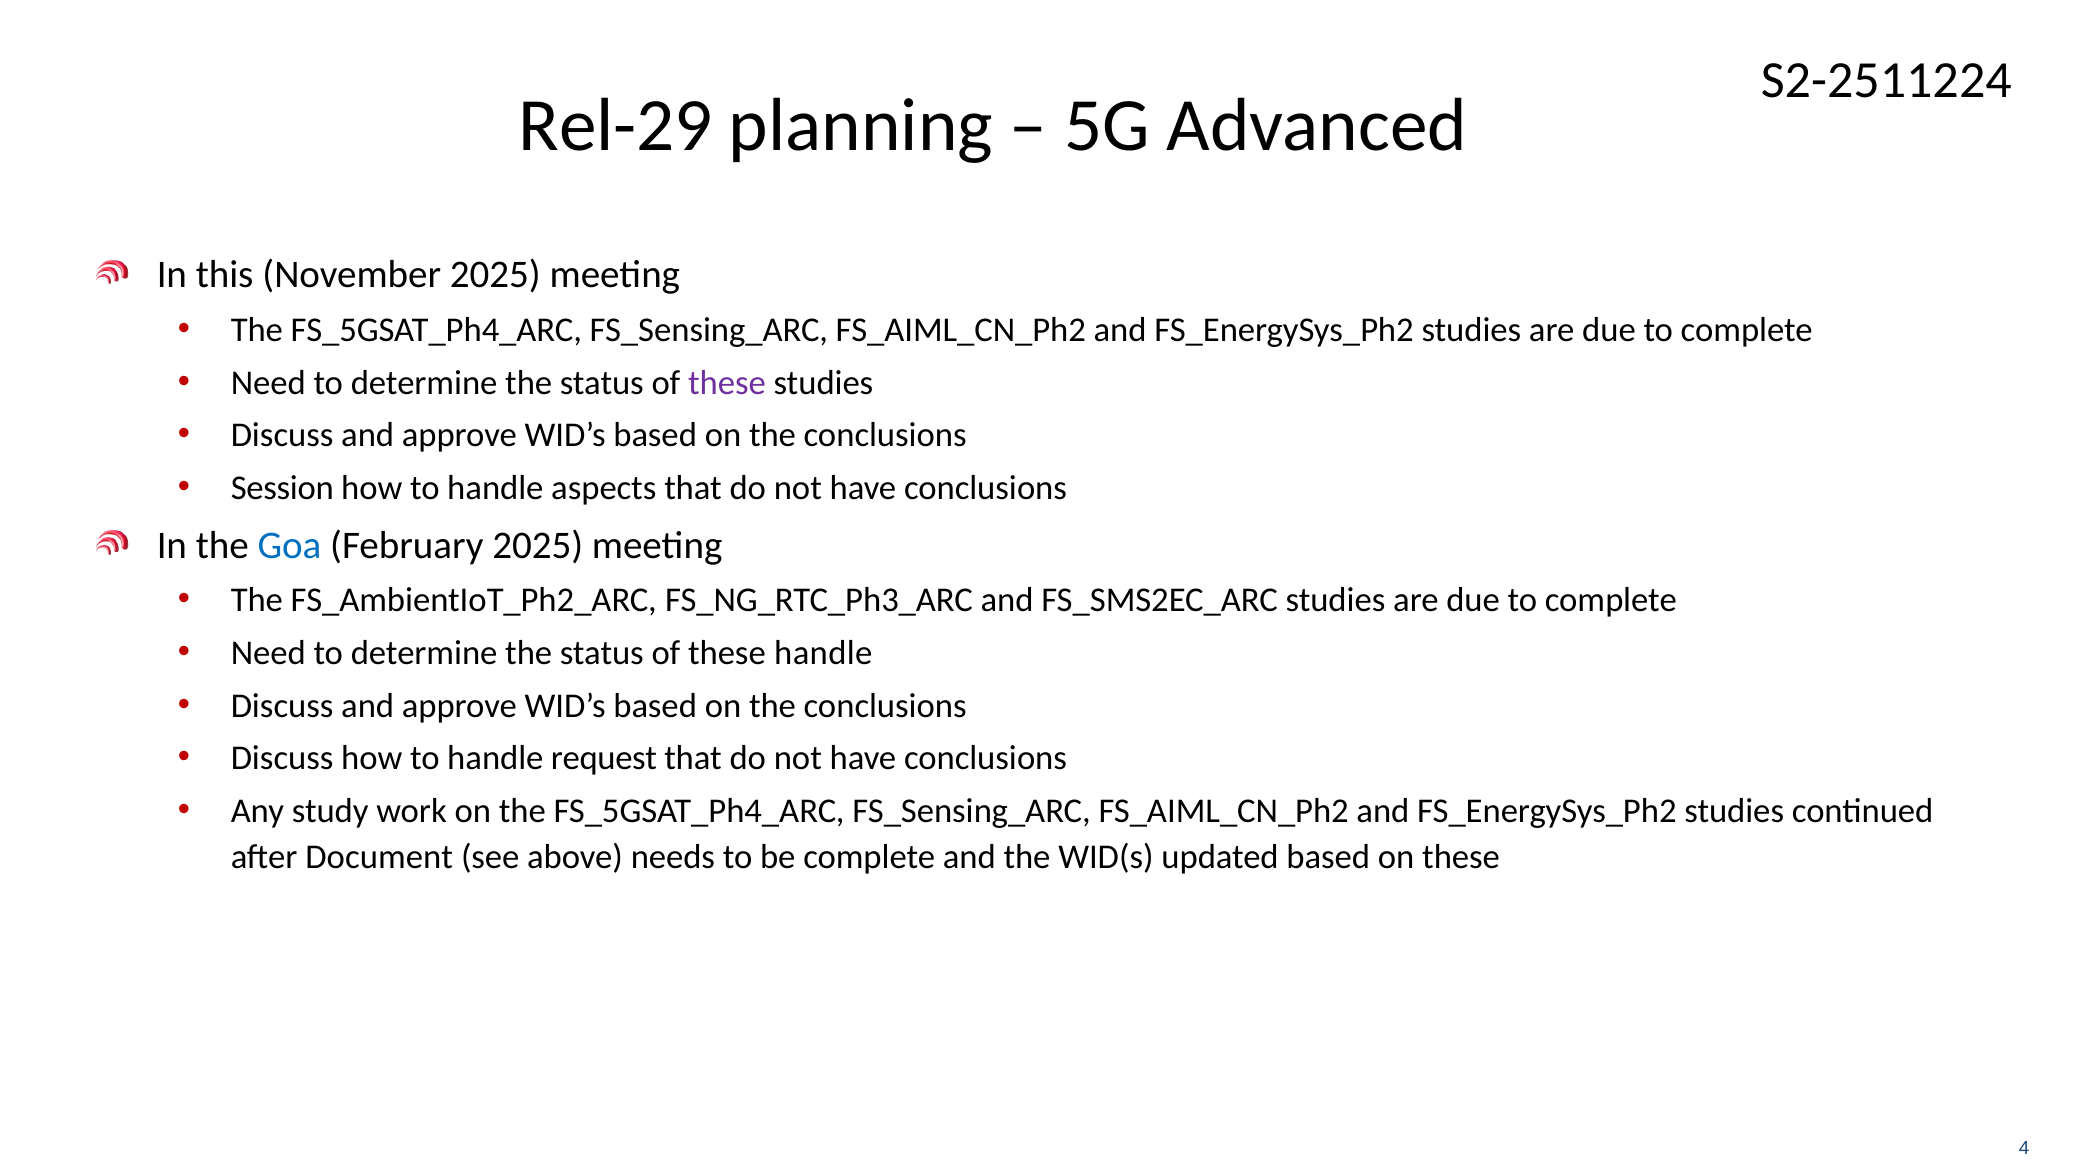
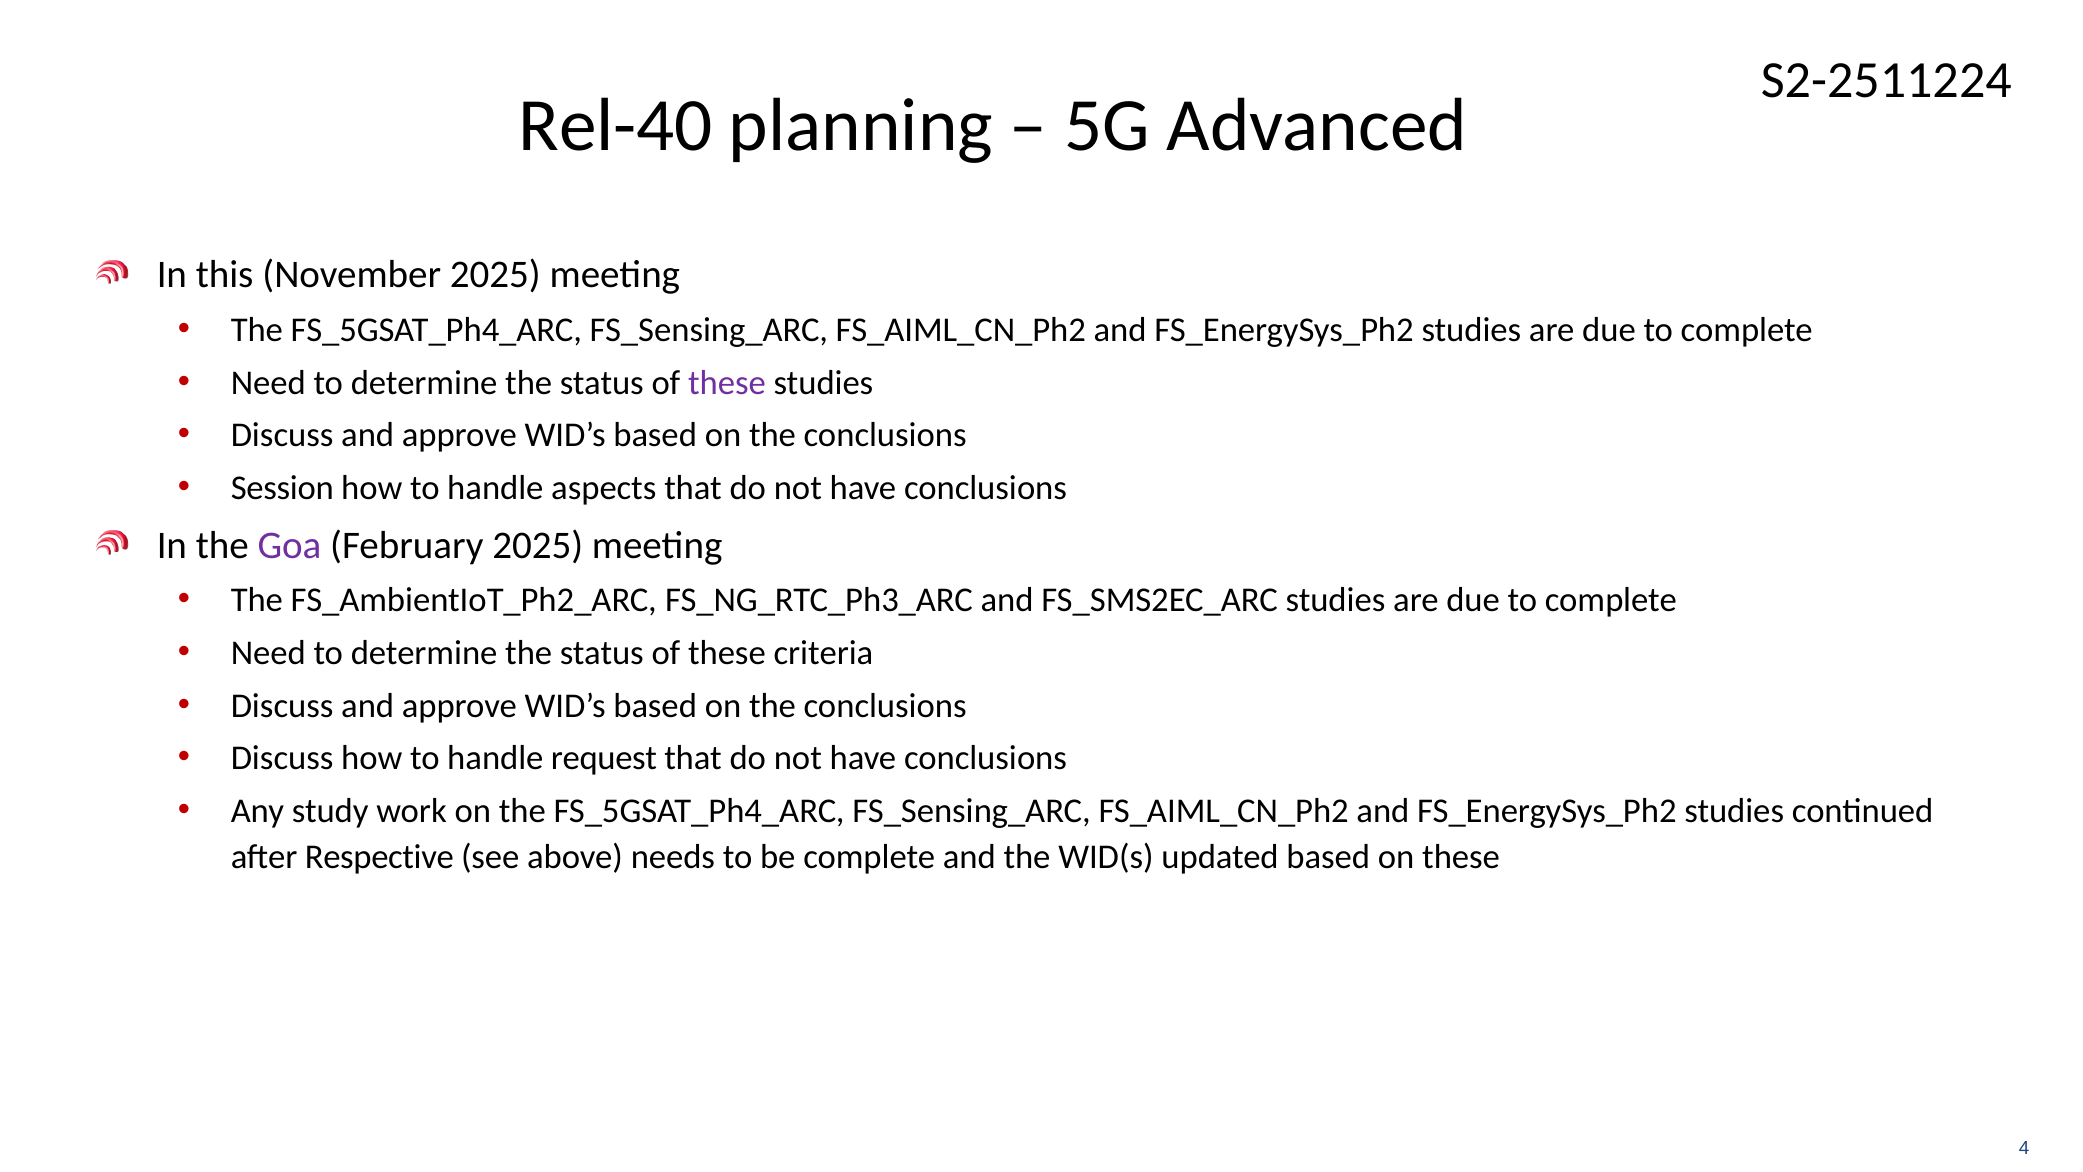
Rel-29: Rel-29 -> Rel-40 (616, 126)
Goa colour: blue -> purple (290, 545)
these handle: handle -> criteria (823, 653)
Document: Document -> Respective (379, 857)
